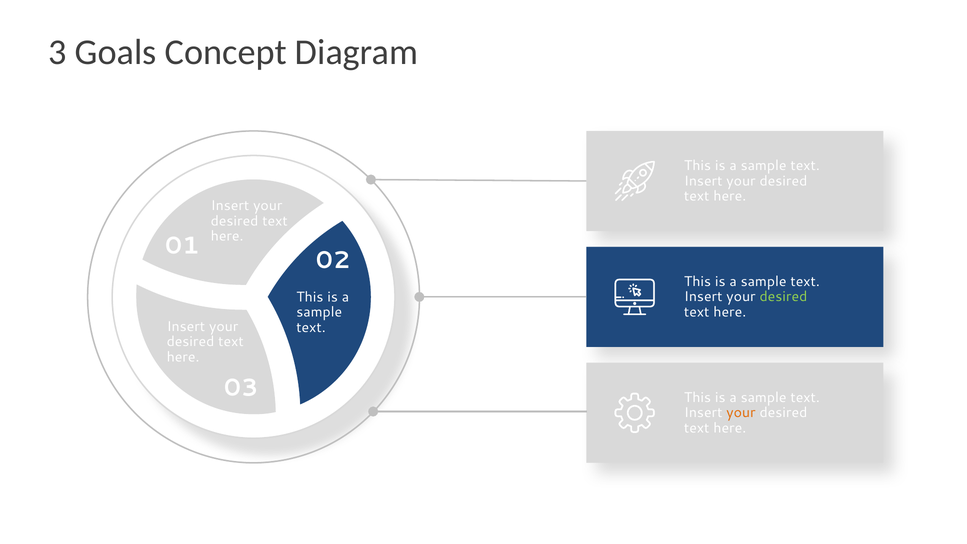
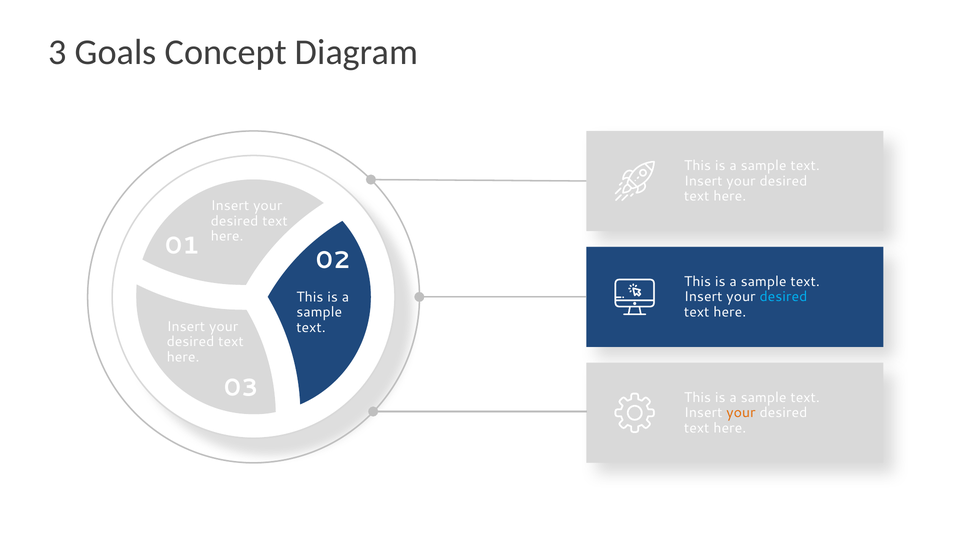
desired colour: light green -> light blue (783, 297)
